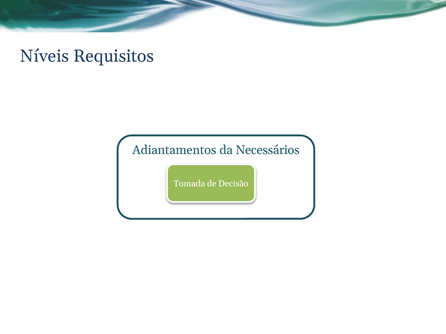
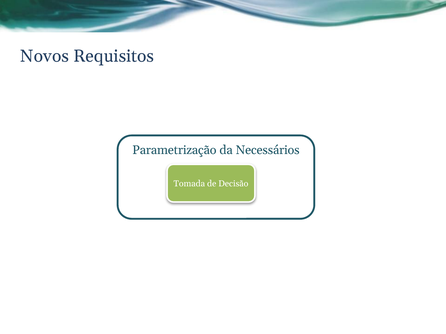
Níveis: Níveis -> Novos (45, 56)
Adiantamentos: Adiantamentos -> Parametrização (174, 150)
